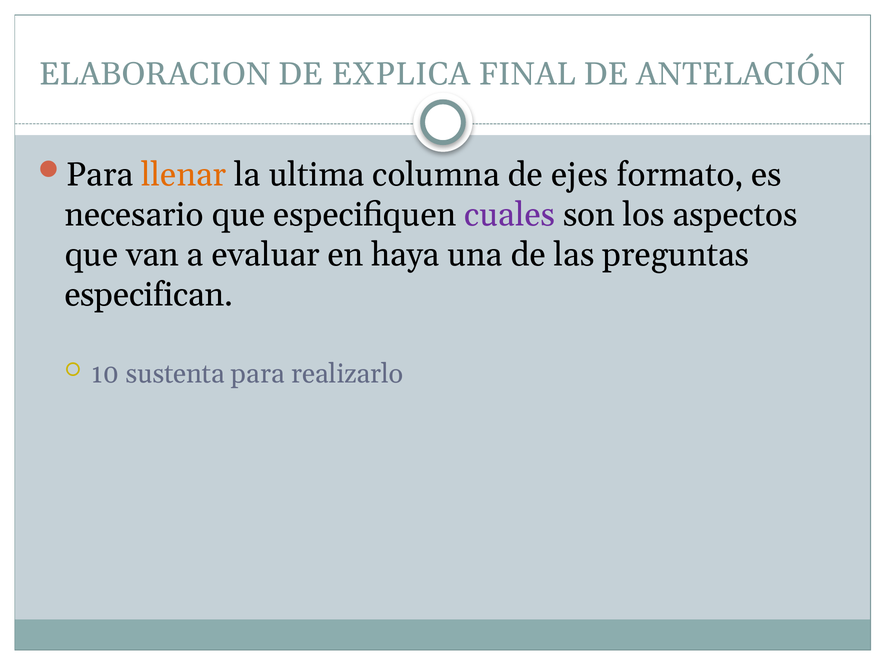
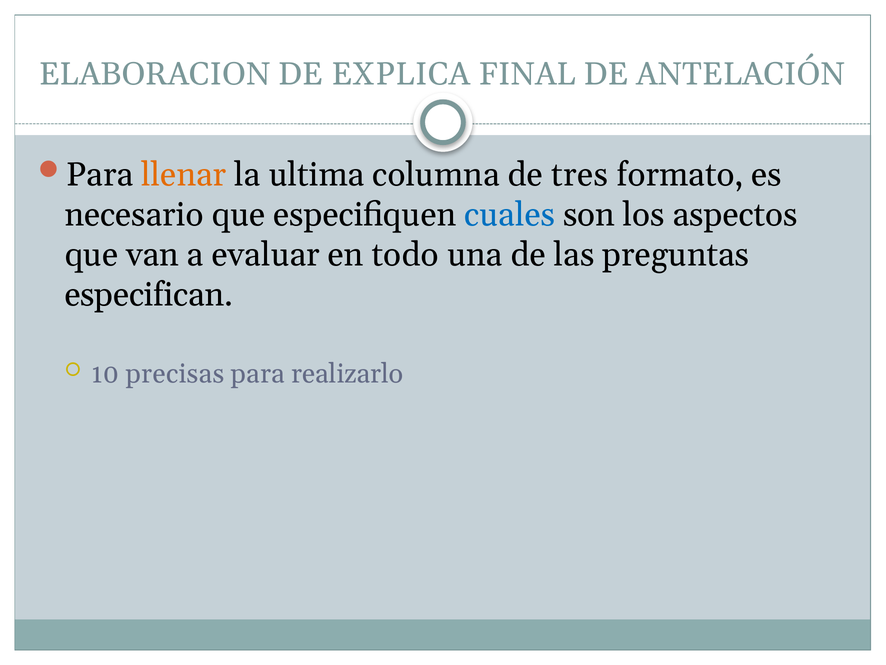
ejes: ejes -> tres (580, 175)
cuales colour: purple -> blue (510, 215)
haya: haya -> todo (405, 254)
sustenta: sustenta -> precisas (175, 373)
